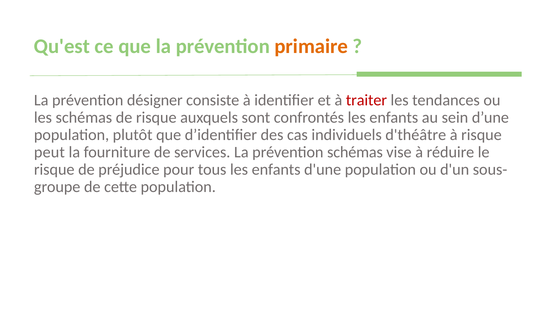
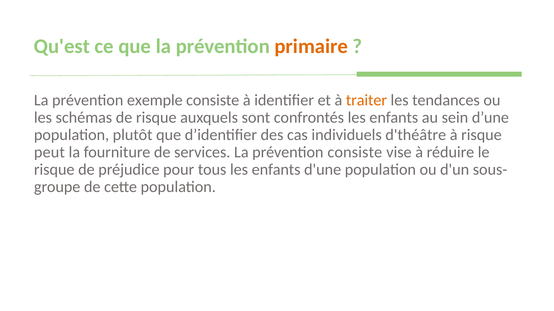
désigner: désigner -> exemple (155, 100)
traiter colour: red -> orange (366, 100)
prévention schémas: schémas -> consiste (355, 153)
